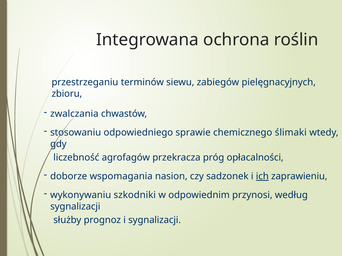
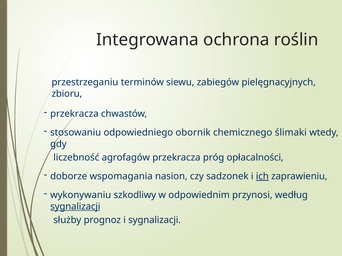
zwalczania: zwalczania -> przekracza (74, 114)
sprawie: sprawie -> obornik (193, 133)
szkodniki: szkodniki -> szkodliwy (135, 195)
sygnalizacji underline: none -> present (75, 207)
